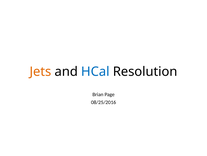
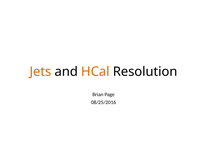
HCal colour: blue -> orange (95, 71)
